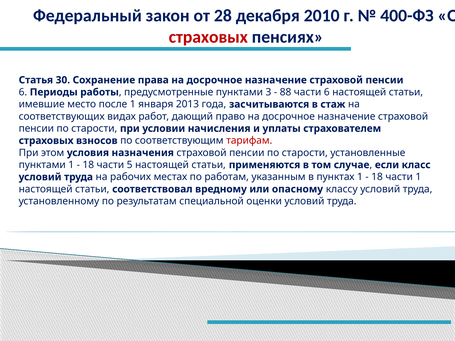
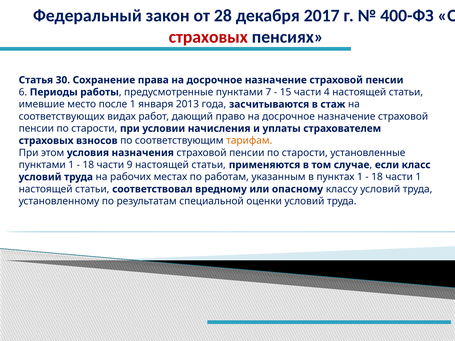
2010: 2010 -> 2017 (322, 16)
3: 3 -> 7 (268, 92)
88: 88 -> 15 (286, 92)
части 6: 6 -> 4 (327, 92)
тарифам colour: red -> orange (249, 141)
5: 5 -> 9 (130, 165)
